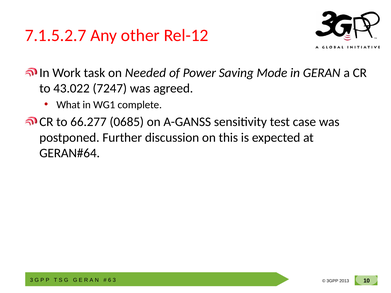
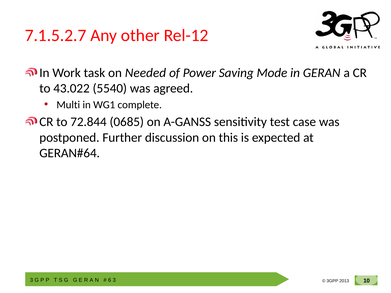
7247: 7247 -> 5540 (110, 89)
What: What -> Multi (68, 105)
66.277: 66.277 -> 72.844 (88, 122)
